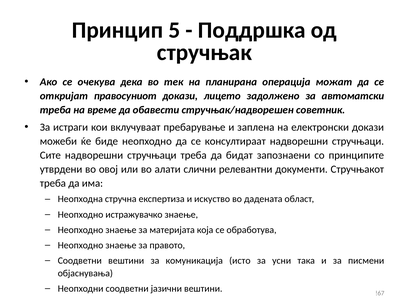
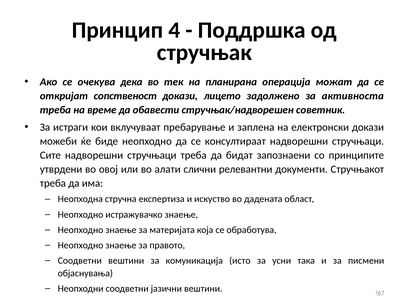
5: 5 -> 4 (174, 30)
правосуниот: правосуниот -> сопственост (125, 96)
автоматски: автоматски -> активноста (353, 96)
